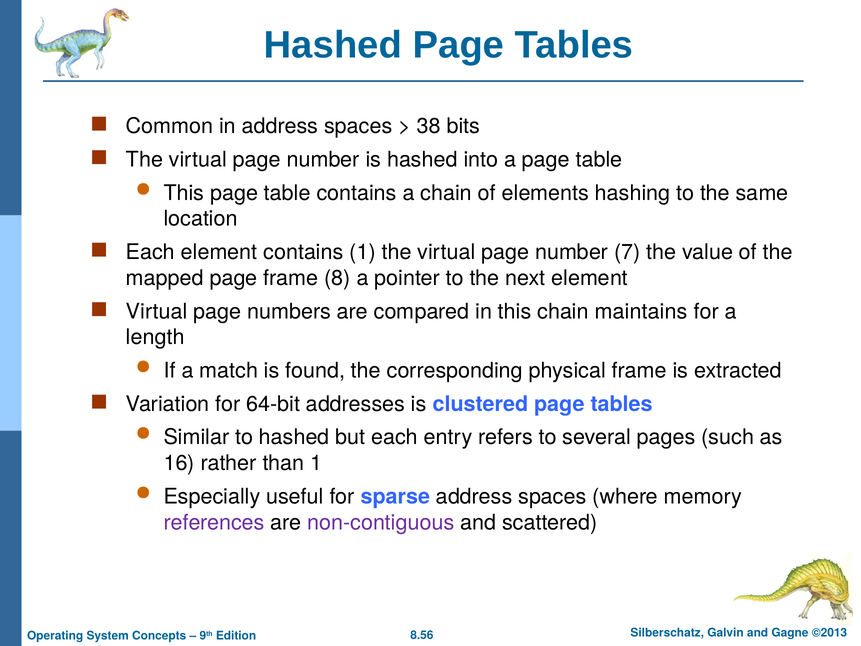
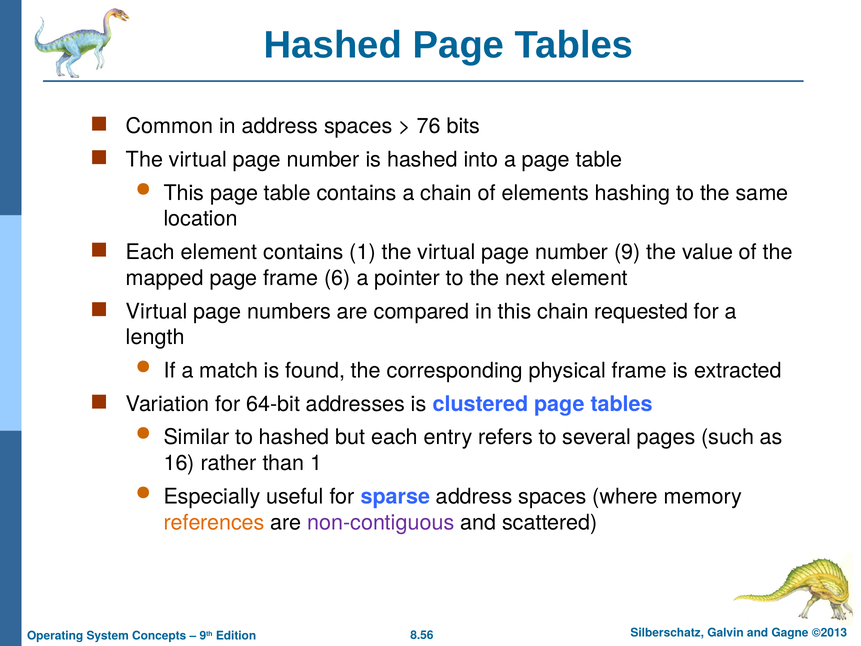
38: 38 -> 76 (429, 126)
7: 7 -> 9 (627, 252)
8: 8 -> 6 (337, 278)
maintains: maintains -> requested (641, 311)
references colour: purple -> orange (214, 522)
